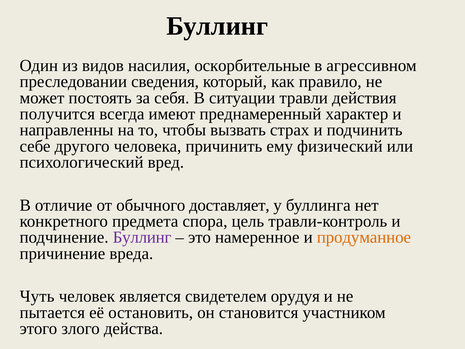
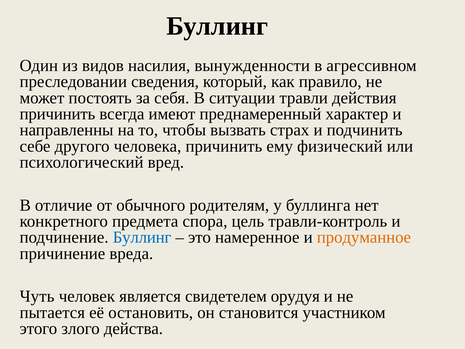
оскорбительные: оскорбительные -> вынужденности (252, 66)
получится: получится -> причинить (57, 114)
доставляет: доставляет -> родителям (229, 205)
Буллинг colour: purple -> blue (142, 237)
